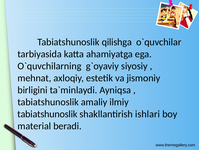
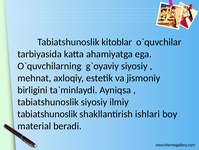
qilishga: qilishga -> kitoblar (117, 42)
tabiatshunoslik amaliy: amaliy -> siyosiy (94, 102)
